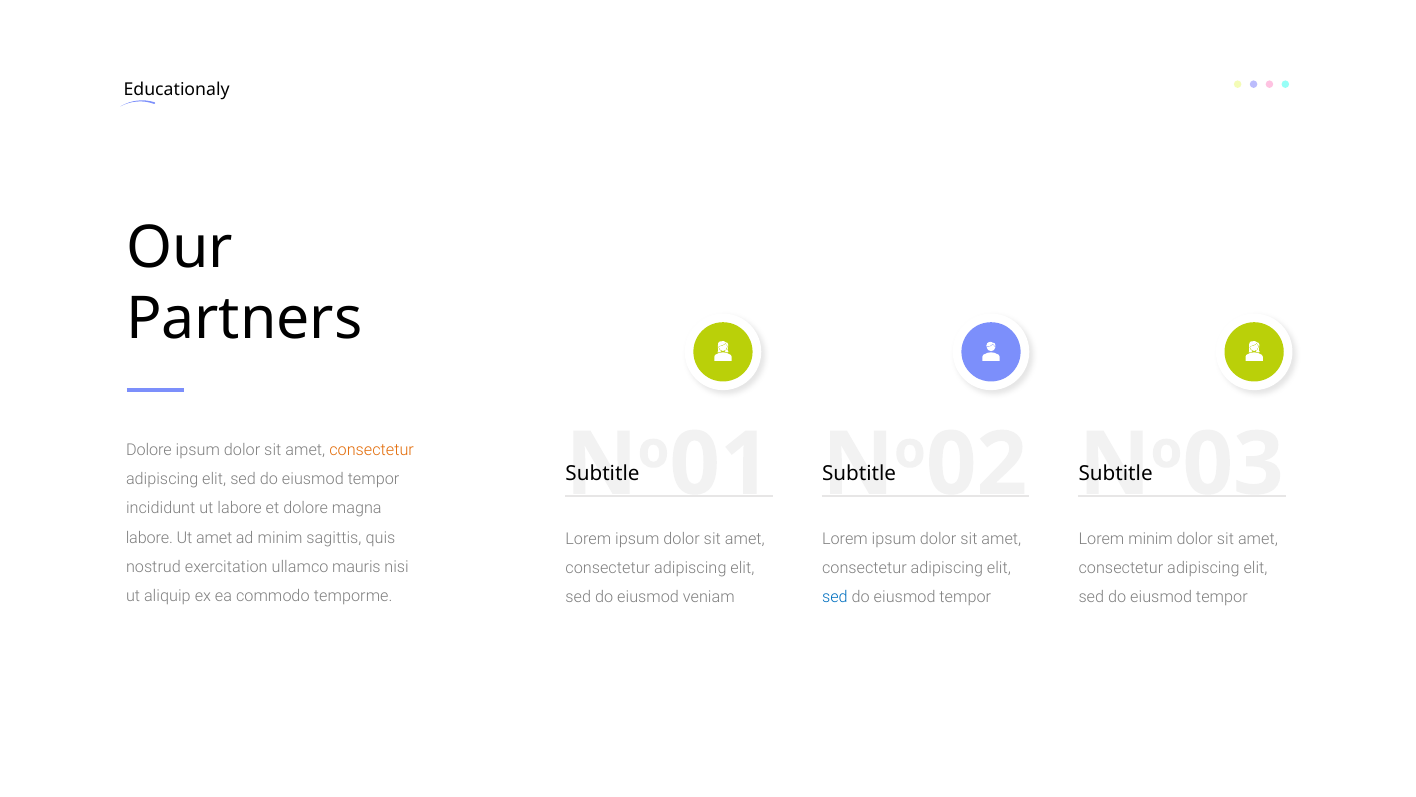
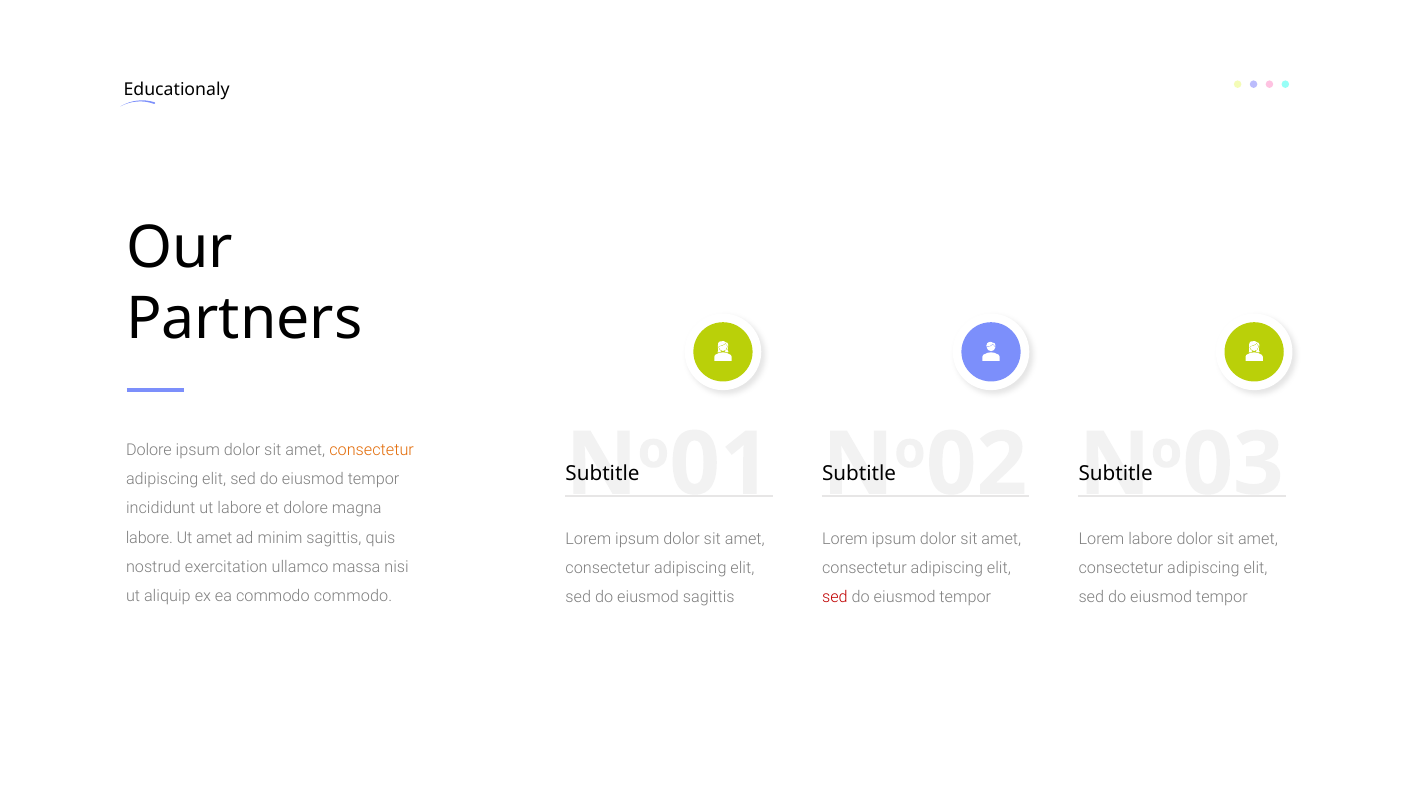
minim: minim -> labore (1150, 538)
mauris: mauris -> massa (356, 567)
commodo temporme: temporme -> commodo (353, 596)
eiusmod veniam: veniam -> sagittis (709, 597)
sed colour: blue -> red (835, 597)
